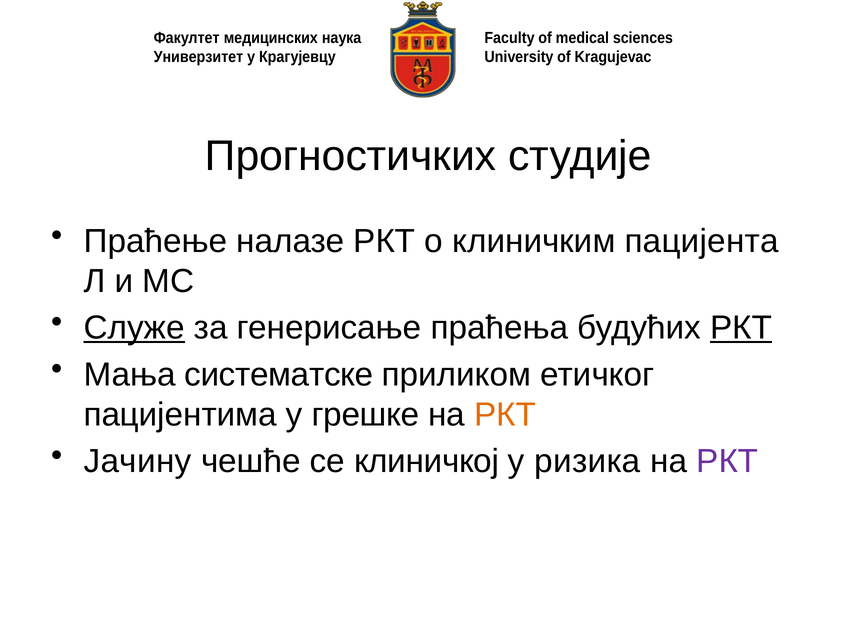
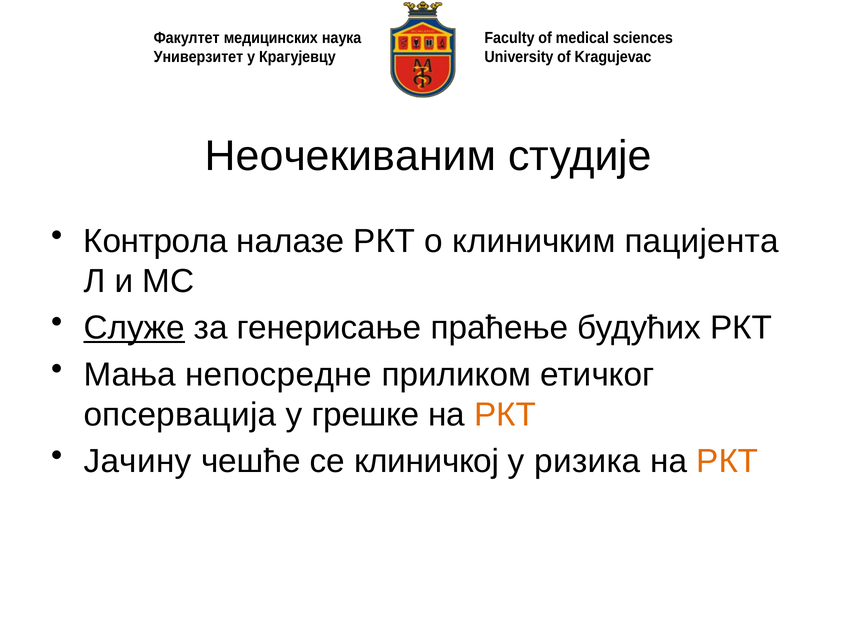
Прогностичких: Прогностичких -> Неочекиваним (351, 156)
Праћење: Праћење -> Контрола (156, 241)
праћења: праћења -> праћење (499, 328)
РКТ underline: present -> none (741, 328)
систематске: систематске -> непосредне (278, 374)
пацијентима: пацијентима -> опсервација (180, 414)
РКТ colour: purple -> orange (727, 461)
